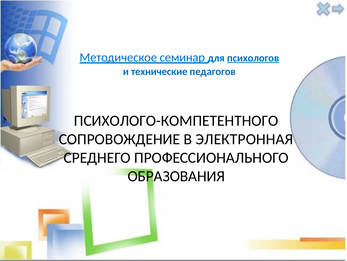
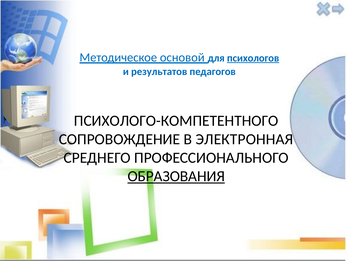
семинар: семинар -> основой (182, 57)
технические: технические -> результатов (159, 71)
ОБРАЗОВАНИЯ underline: none -> present (176, 176)
